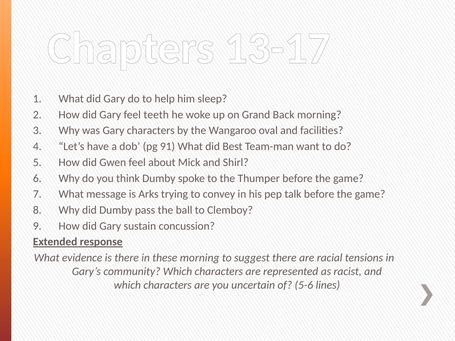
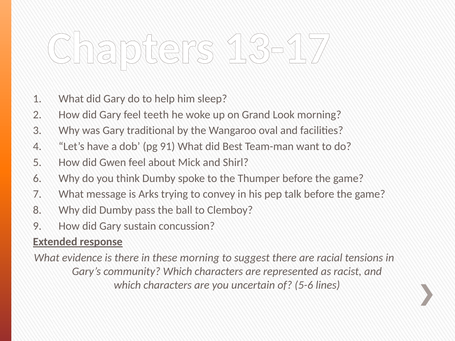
Back: Back -> Look (284, 115)
Gary characters: characters -> traditional (151, 131)
